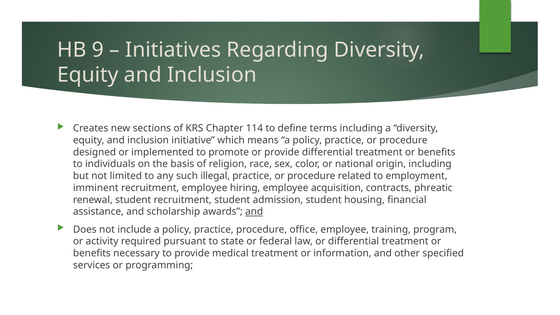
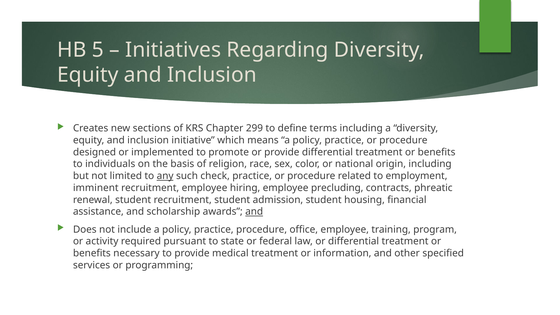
9: 9 -> 5 (98, 50)
114: 114 -> 299 (254, 128)
any underline: none -> present (165, 176)
illegal: illegal -> check (215, 176)
acquisition: acquisition -> precluding (337, 188)
